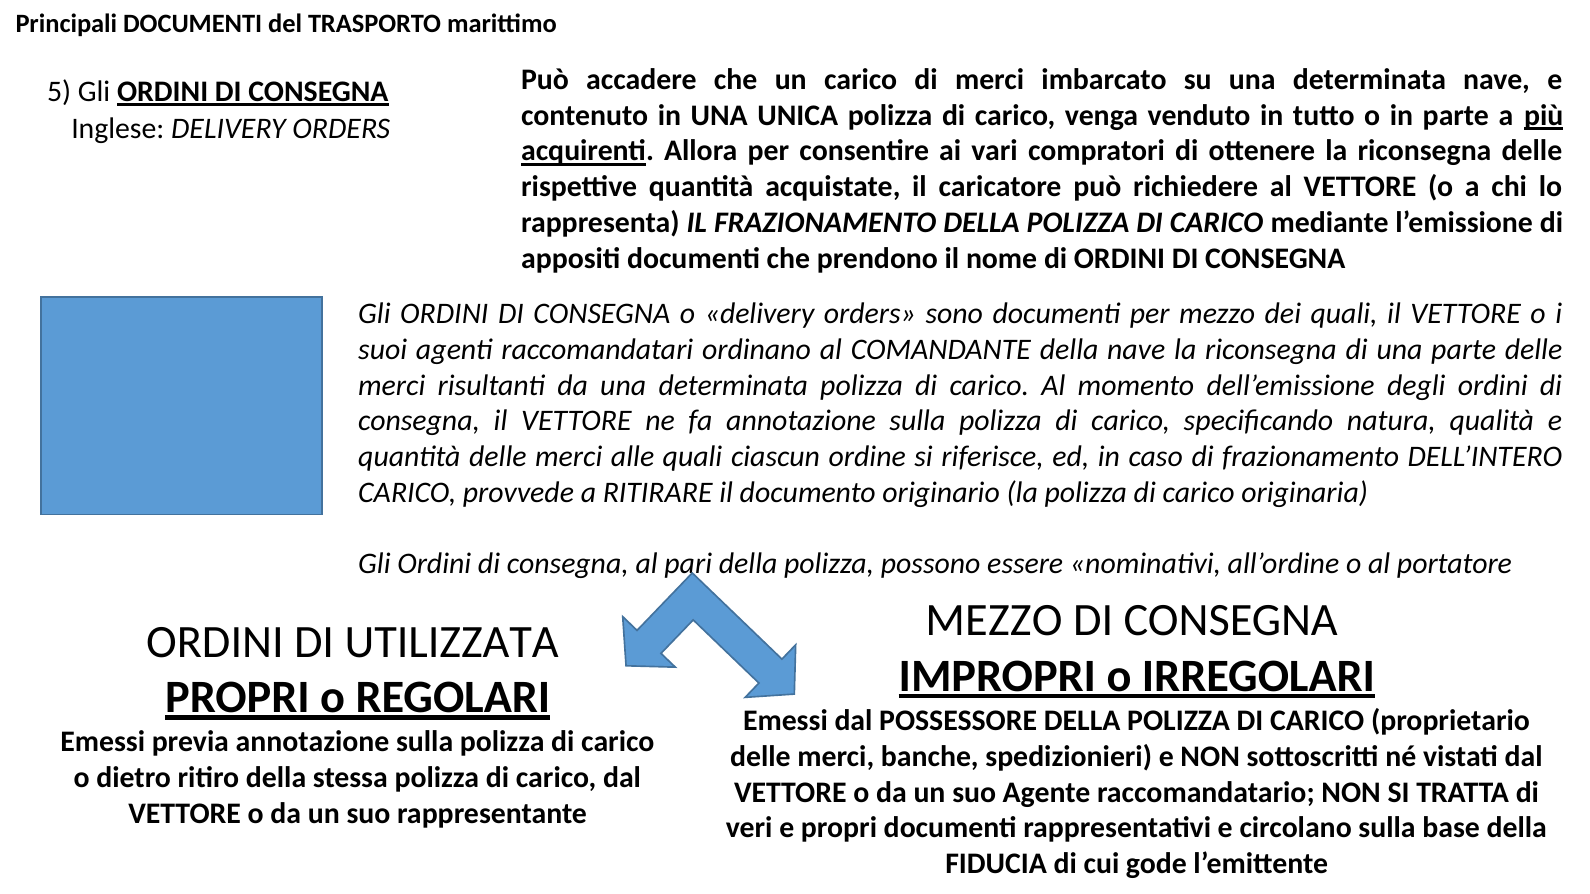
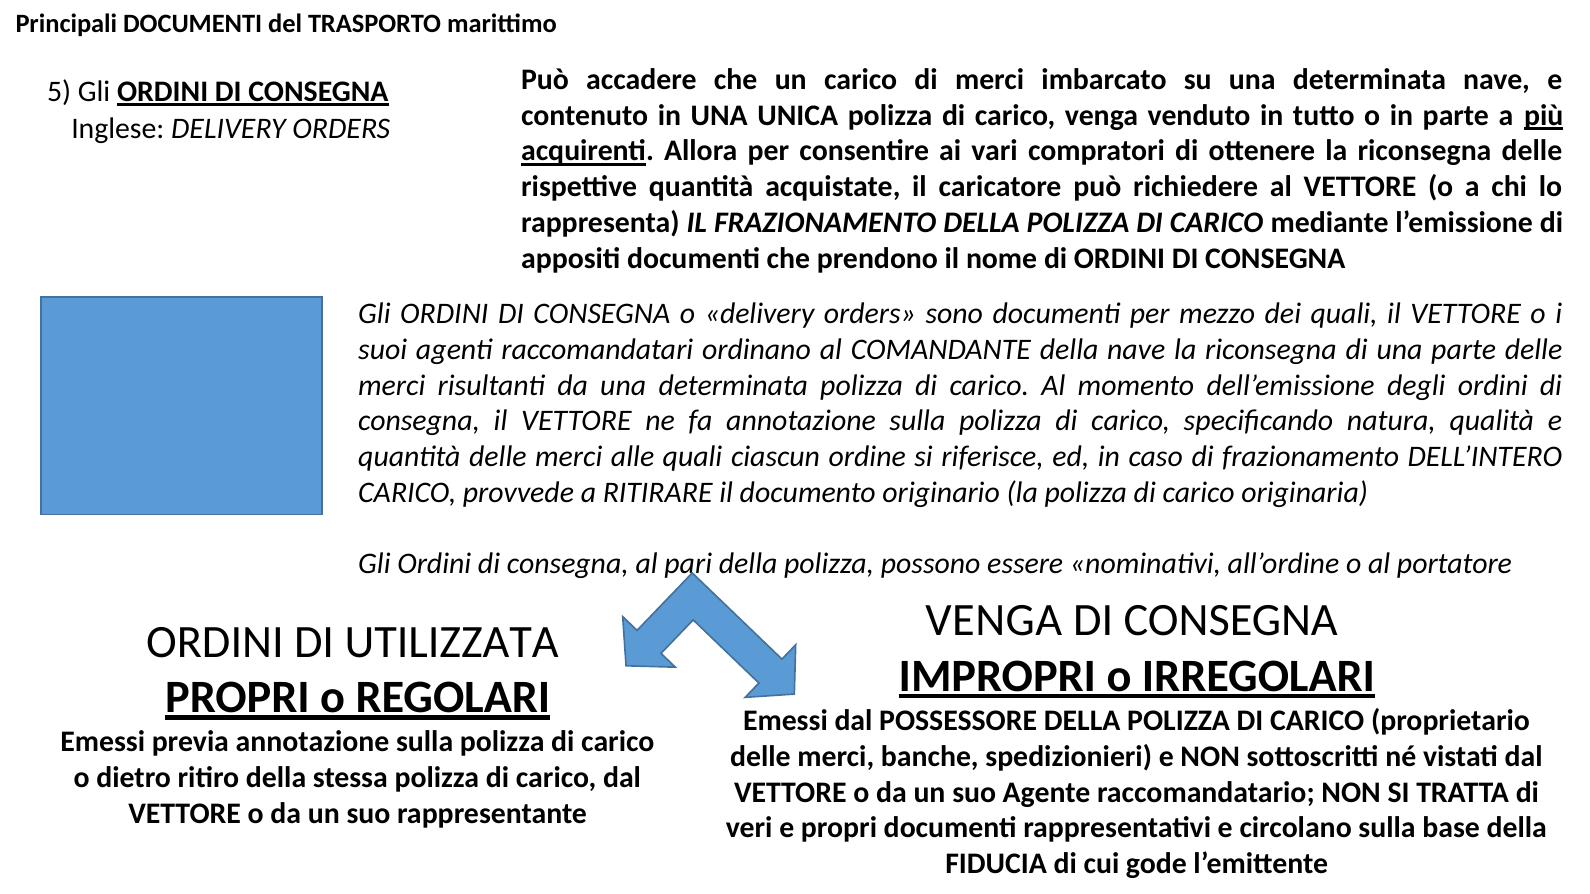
MEZZO: MEZZO -> VENGA (994, 621)
